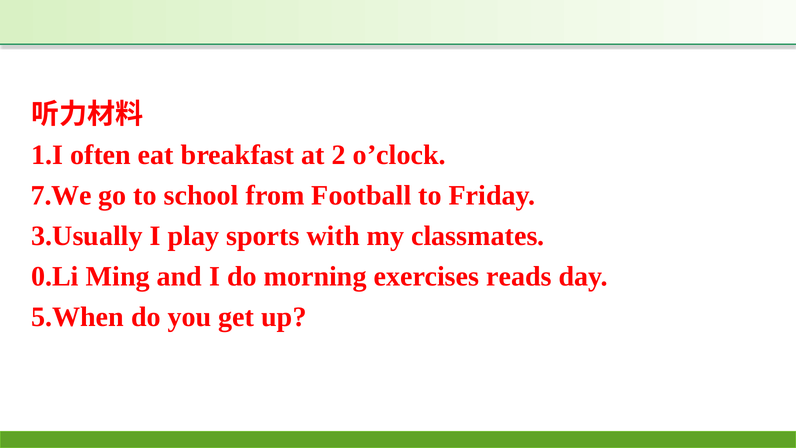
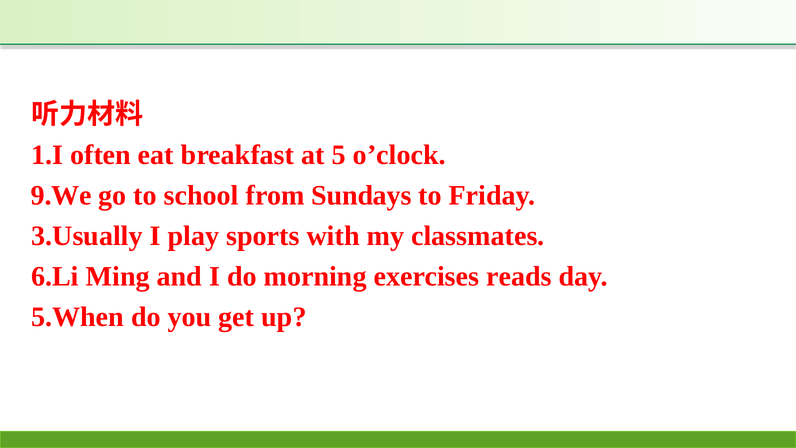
2: 2 -> 5 (339, 155)
7.We: 7.We -> 9.We (61, 195)
Football: Football -> Sundays (361, 195)
0.Li: 0.Li -> 6.Li (55, 276)
